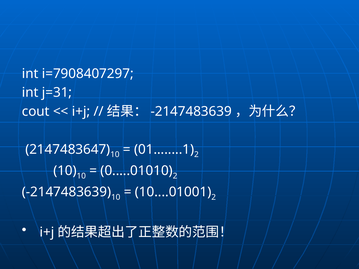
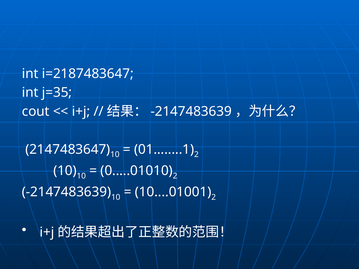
i=7908407297: i=7908407297 -> i=2187483647 (88, 74)
j=31: j=31 -> j=35 (57, 93)
